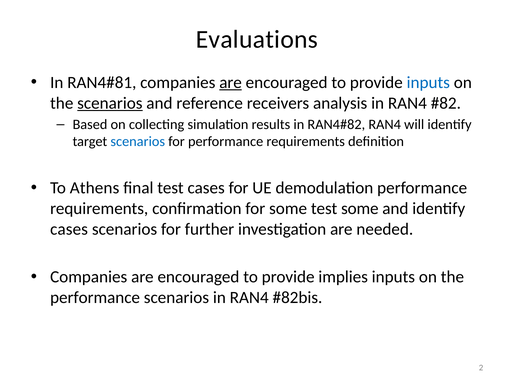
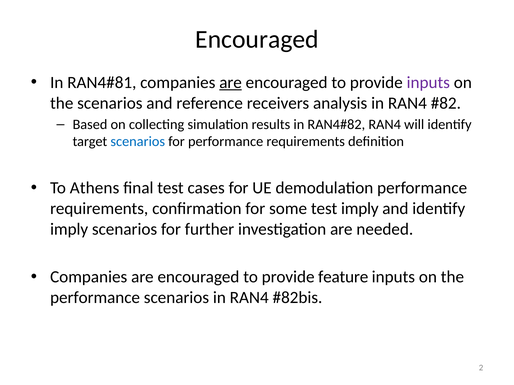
Evaluations: Evaluations -> Encouraged (257, 39)
inputs colour: blue -> purple (428, 83)
scenarios underline: present -> none (110, 103)
test some: some -> imply (360, 209)
cases: cases -> imply (69, 229)
implies: implies -> feature (343, 277)
